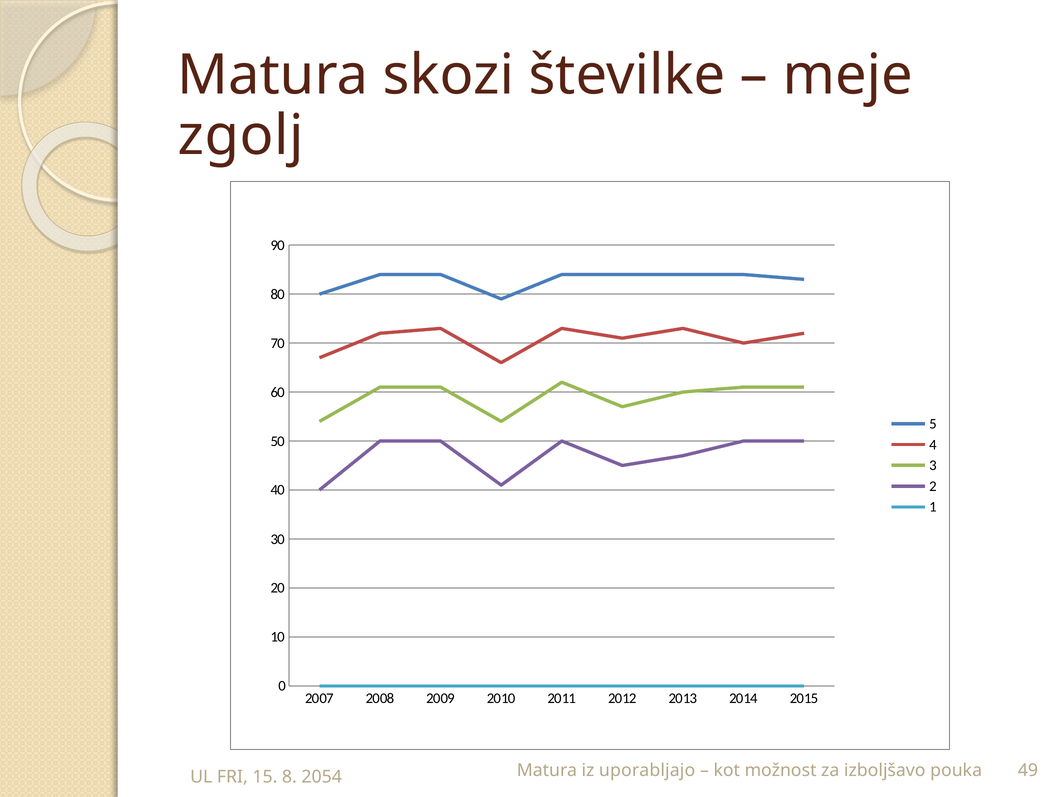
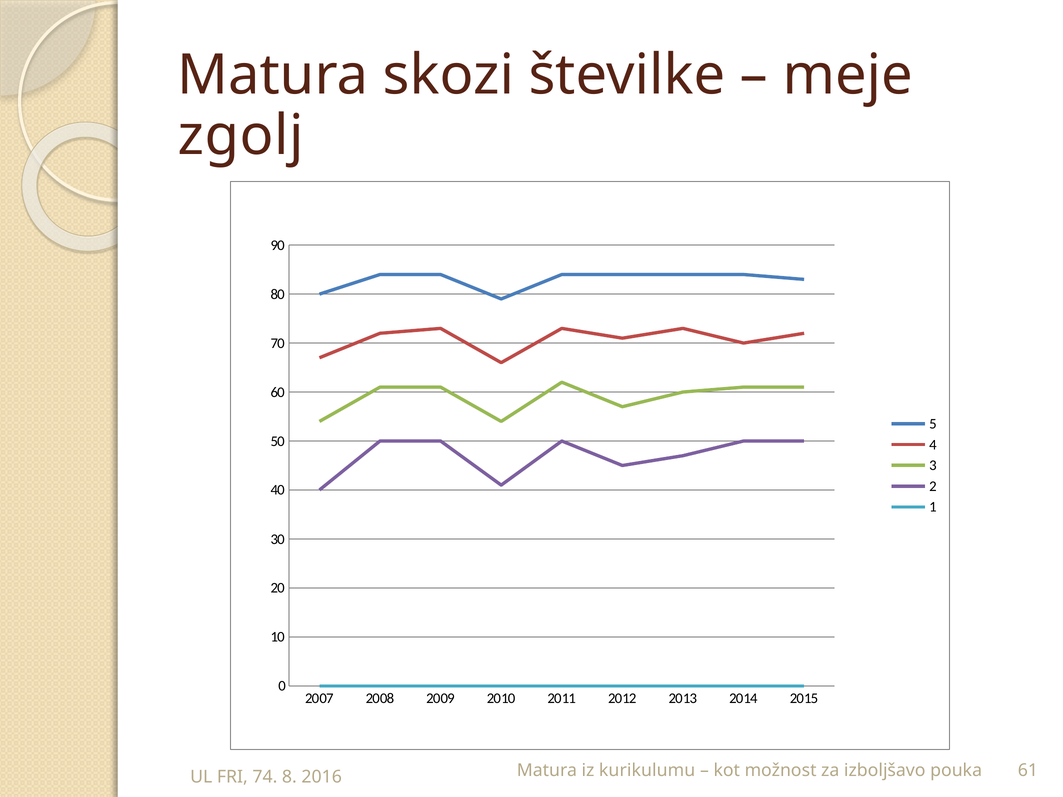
uporabljajo: uporabljajo -> kurikulumu (647, 771)
49: 49 -> 61 (1028, 771)
15: 15 -> 74 (265, 777)
2054: 2054 -> 2016 (322, 777)
